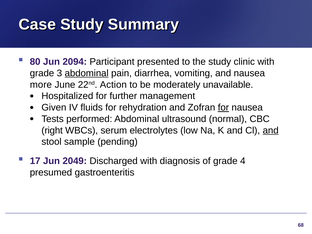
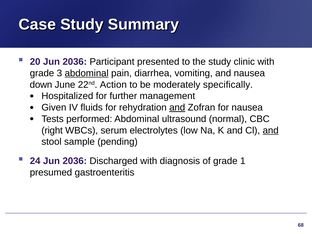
80: 80 -> 20 (35, 62)
2094: 2094 -> 2036 (75, 62)
more: more -> down (41, 85)
unavailable: unavailable -> specifically (228, 85)
and underline: none -> present (177, 108)
for underline: present -> none (223, 108)
17: 17 -> 24 (35, 161)
2049: 2049 -> 2036 (75, 161)
4: 4 -> 1 (243, 161)
